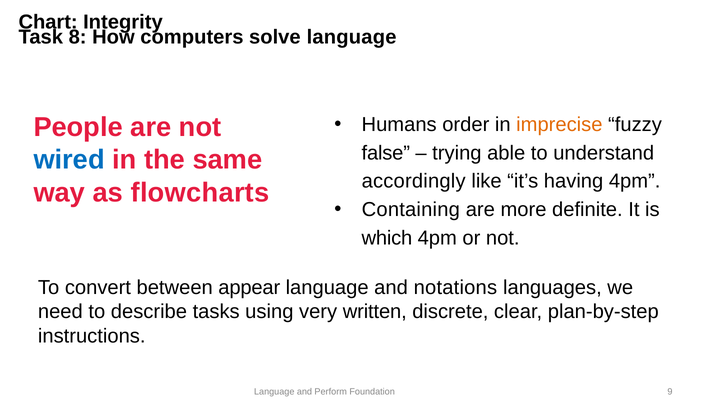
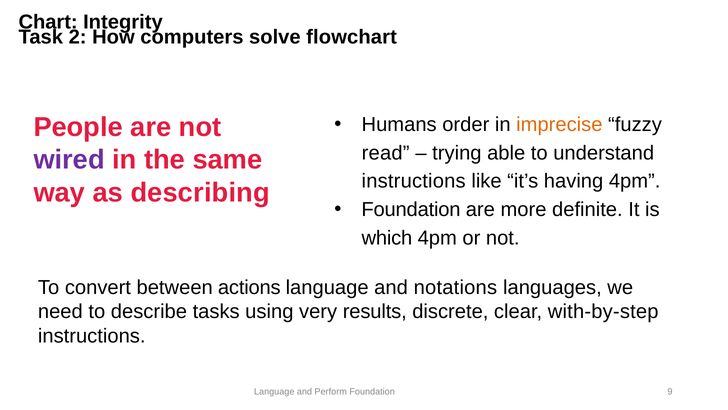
8: 8 -> 2 (78, 37)
solve language: language -> flowchart (352, 37)
false: false -> read (386, 153)
wired colour: blue -> purple (69, 160)
accordingly: accordingly -> instructions (414, 181)
flowcharts: flowcharts -> describing (200, 192)
Containing: Containing -> Foundation (411, 209)
appear: appear -> actions (249, 287)
written: written -> results (375, 311)
plan-by-step: plan-by-step -> with-by-step (603, 311)
